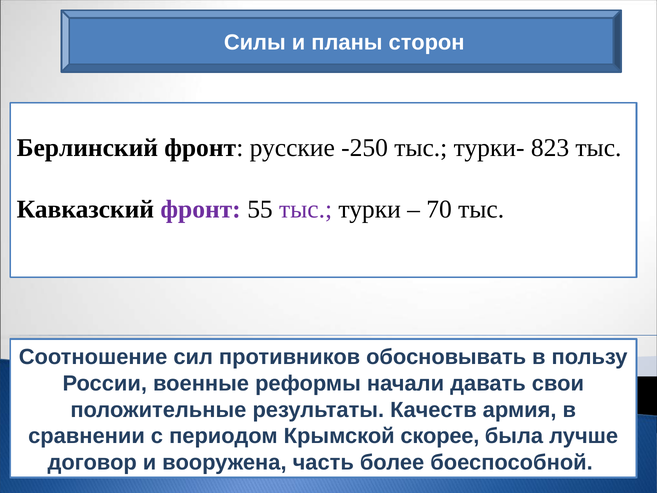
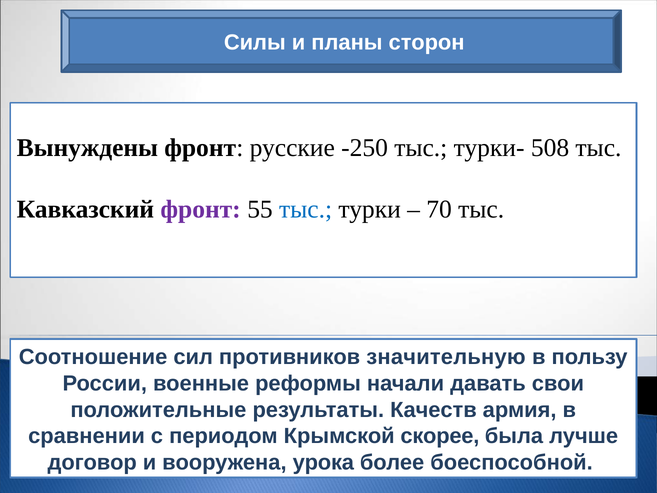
Берлинский: Берлинский -> Вынуждены (87, 148)
823: 823 -> 508 (550, 148)
тыс colour: purple -> blue (306, 209)
обосновывать: обосновывать -> значительную (446, 357)
часть: часть -> урока (323, 462)
